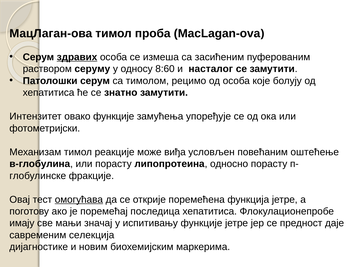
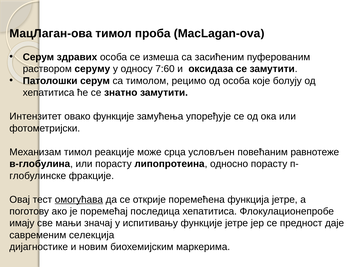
здравих underline: present -> none (77, 57)
8:60: 8:60 -> 7:60 (165, 69)
насталог: насталог -> оксидаза (211, 69)
виђа: виђа -> срца (175, 152)
оштећење: оштећење -> равнотеже (315, 152)
